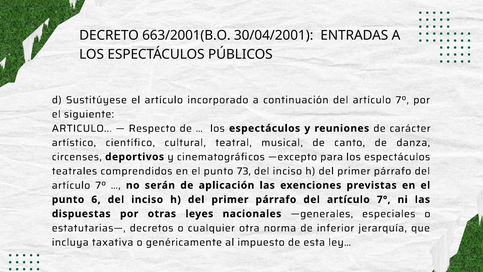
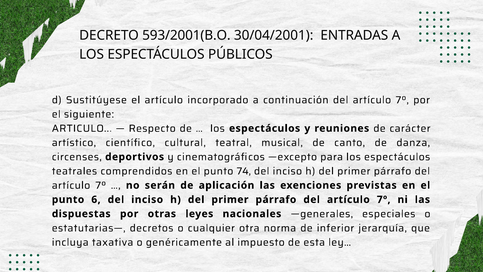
663/2001(B.O: 663/2001(B.O -> 593/2001(B.O (186, 35)
73: 73 -> 74 (244, 171)
